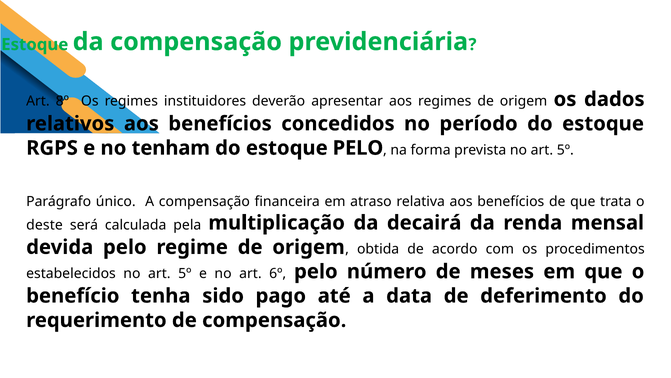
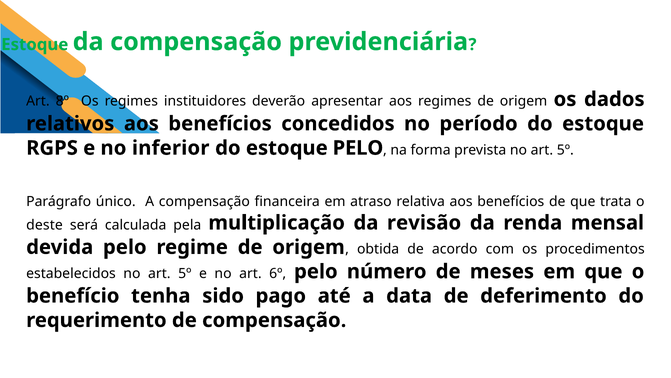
tenham: tenham -> inferior (171, 148)
decairá: decairá -> revisão (424, 222)
